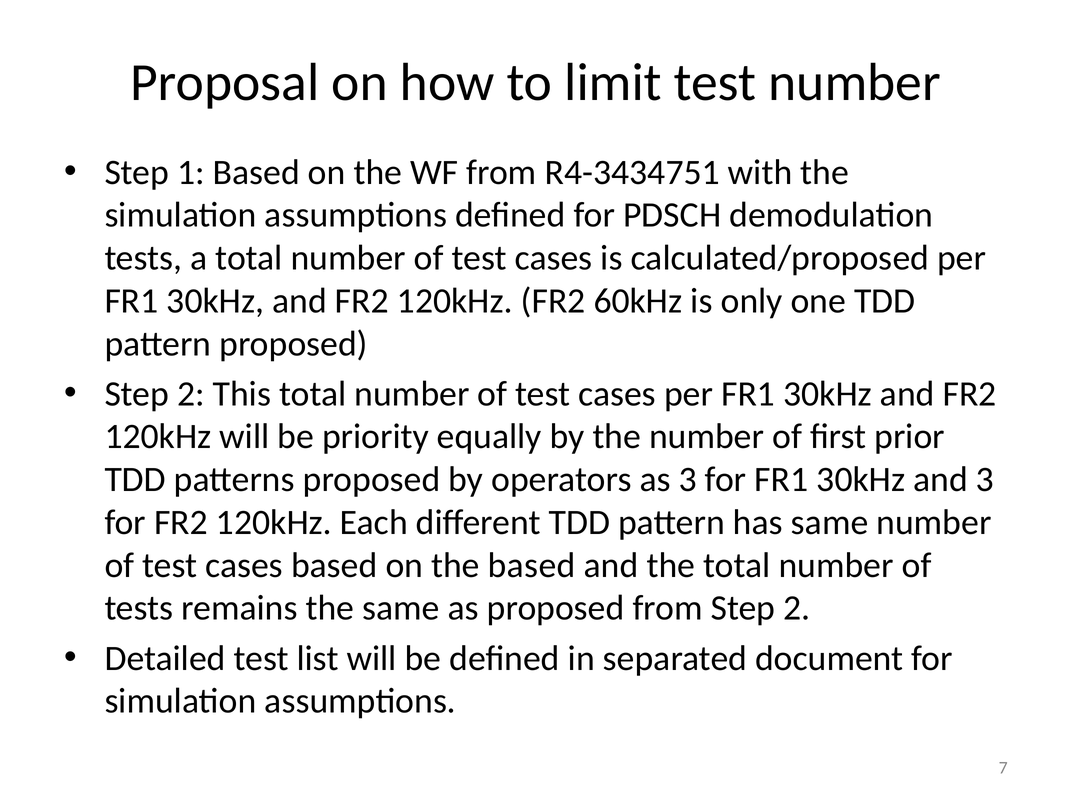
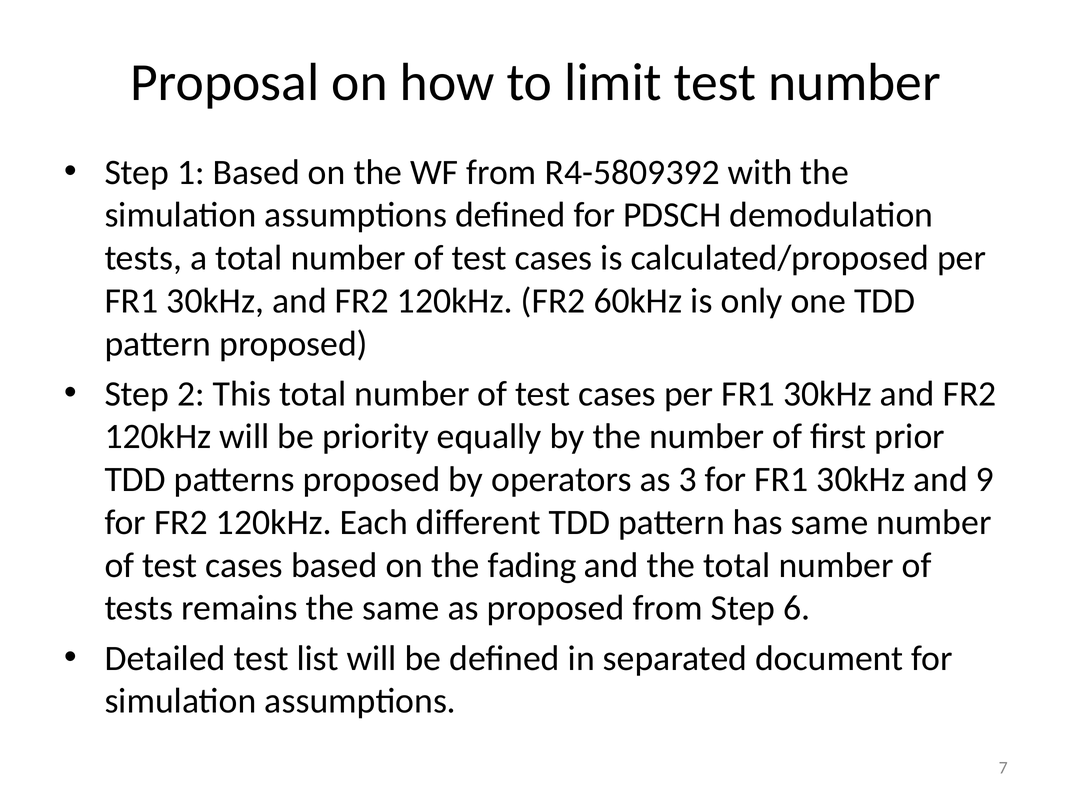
R4-3434751: R4-3434751 -> R4-5809392 (632, 172)
and 3: 3 -> 9 (985, 480)
the based: based -> fading (532, 565)
from Step 2: 2 -> 6 (797, 608)
